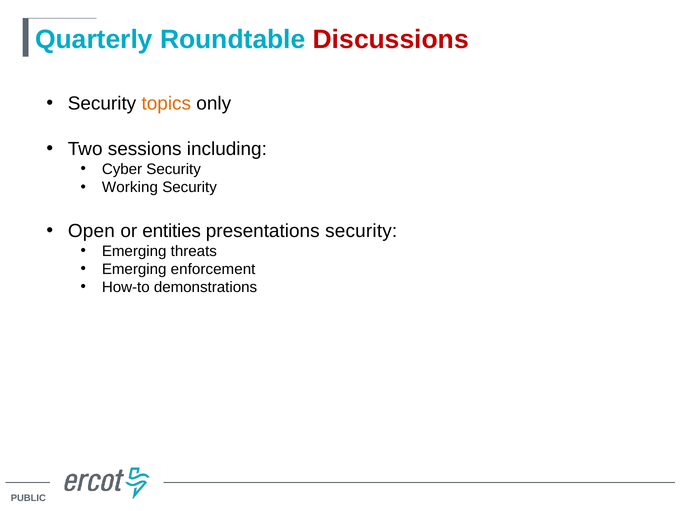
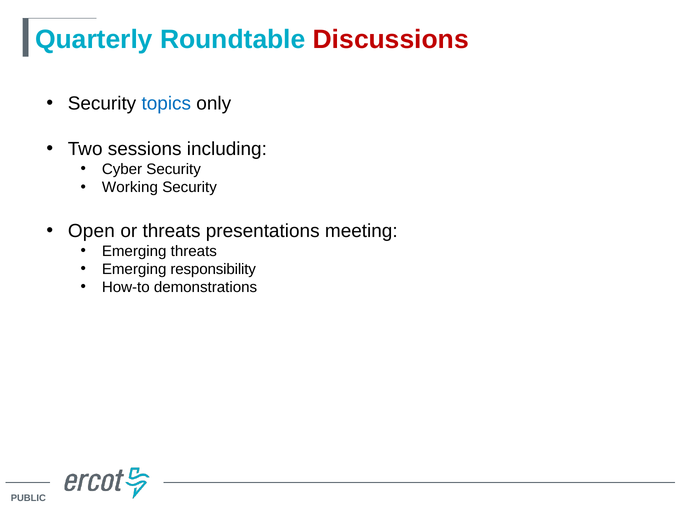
topics colour: orange -> blue (166, 104)
or entities: entities -> threats (172, 231)
presentations security: security -> meeting (361, 231)
enforcement: enforcement -> responsibility (213, 269)
